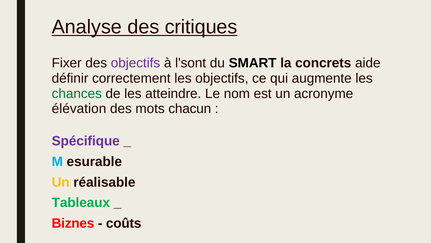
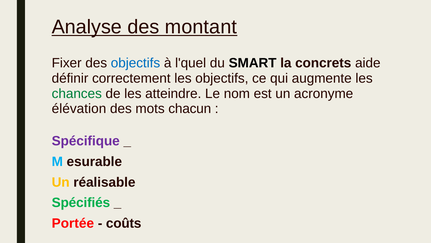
critiques: critiques -> montant (201, 27)
objectifs colour: purple -> blue (135, 63)
l'sont: l'sont -> l'quel (191, 63)
Tableaux: Tableaux -> Spécifiés (81, 202)
Biznes: Biznes -> Portée (73, 223)
